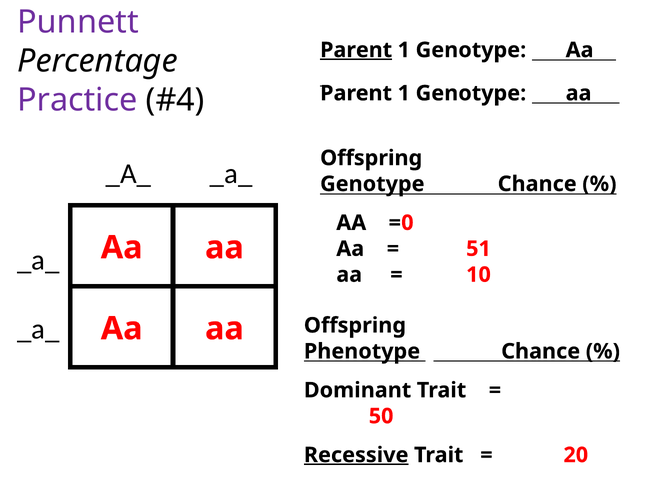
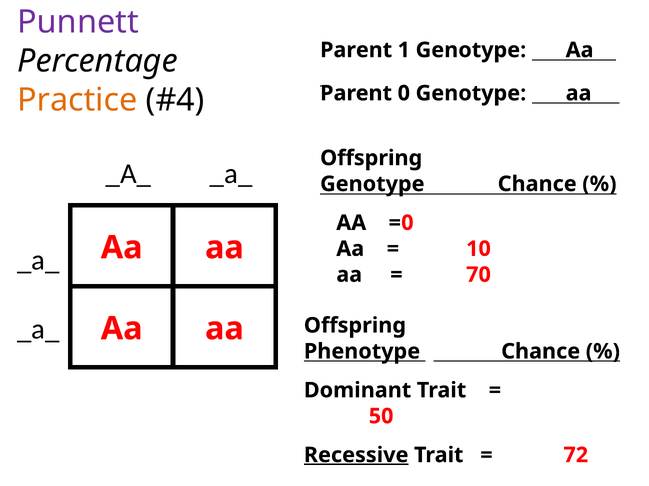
Parent underline: present -> none (356, 50)
1: 1 -> 0 (404, 93)
Practice colour: purple -> orange (77, 100)
51: 51 -> 10 (478, 249)
10: 10 -> 70 (478, 275)
20: 20 -> 72 (576, 456)
